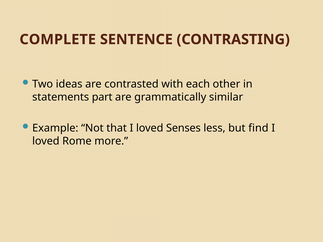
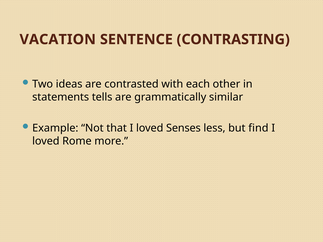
COMPLETE: COMPLETE -> VACATION (58, 39)
part: part -> tells (102, 97)
